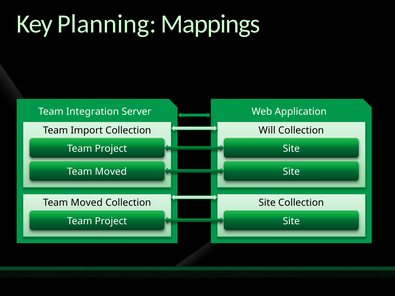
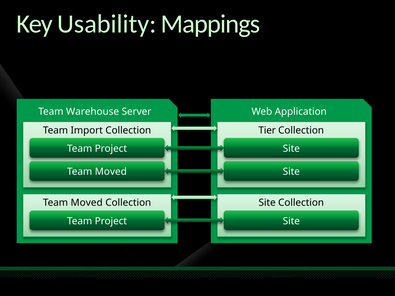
Planning: Planning -> Usability (107, 24)
Integration: Integration -> Warehouse (93, 112)
Will: Will -> Tier (267, 130)
